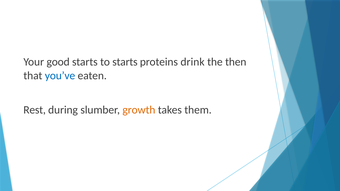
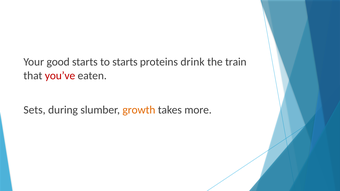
then: then -> train (236, 62)
you’ve colour: blue -> red (60, 76)
Rest: Rest -> Sets (35, 110)
them: them -> more (198, 110)
